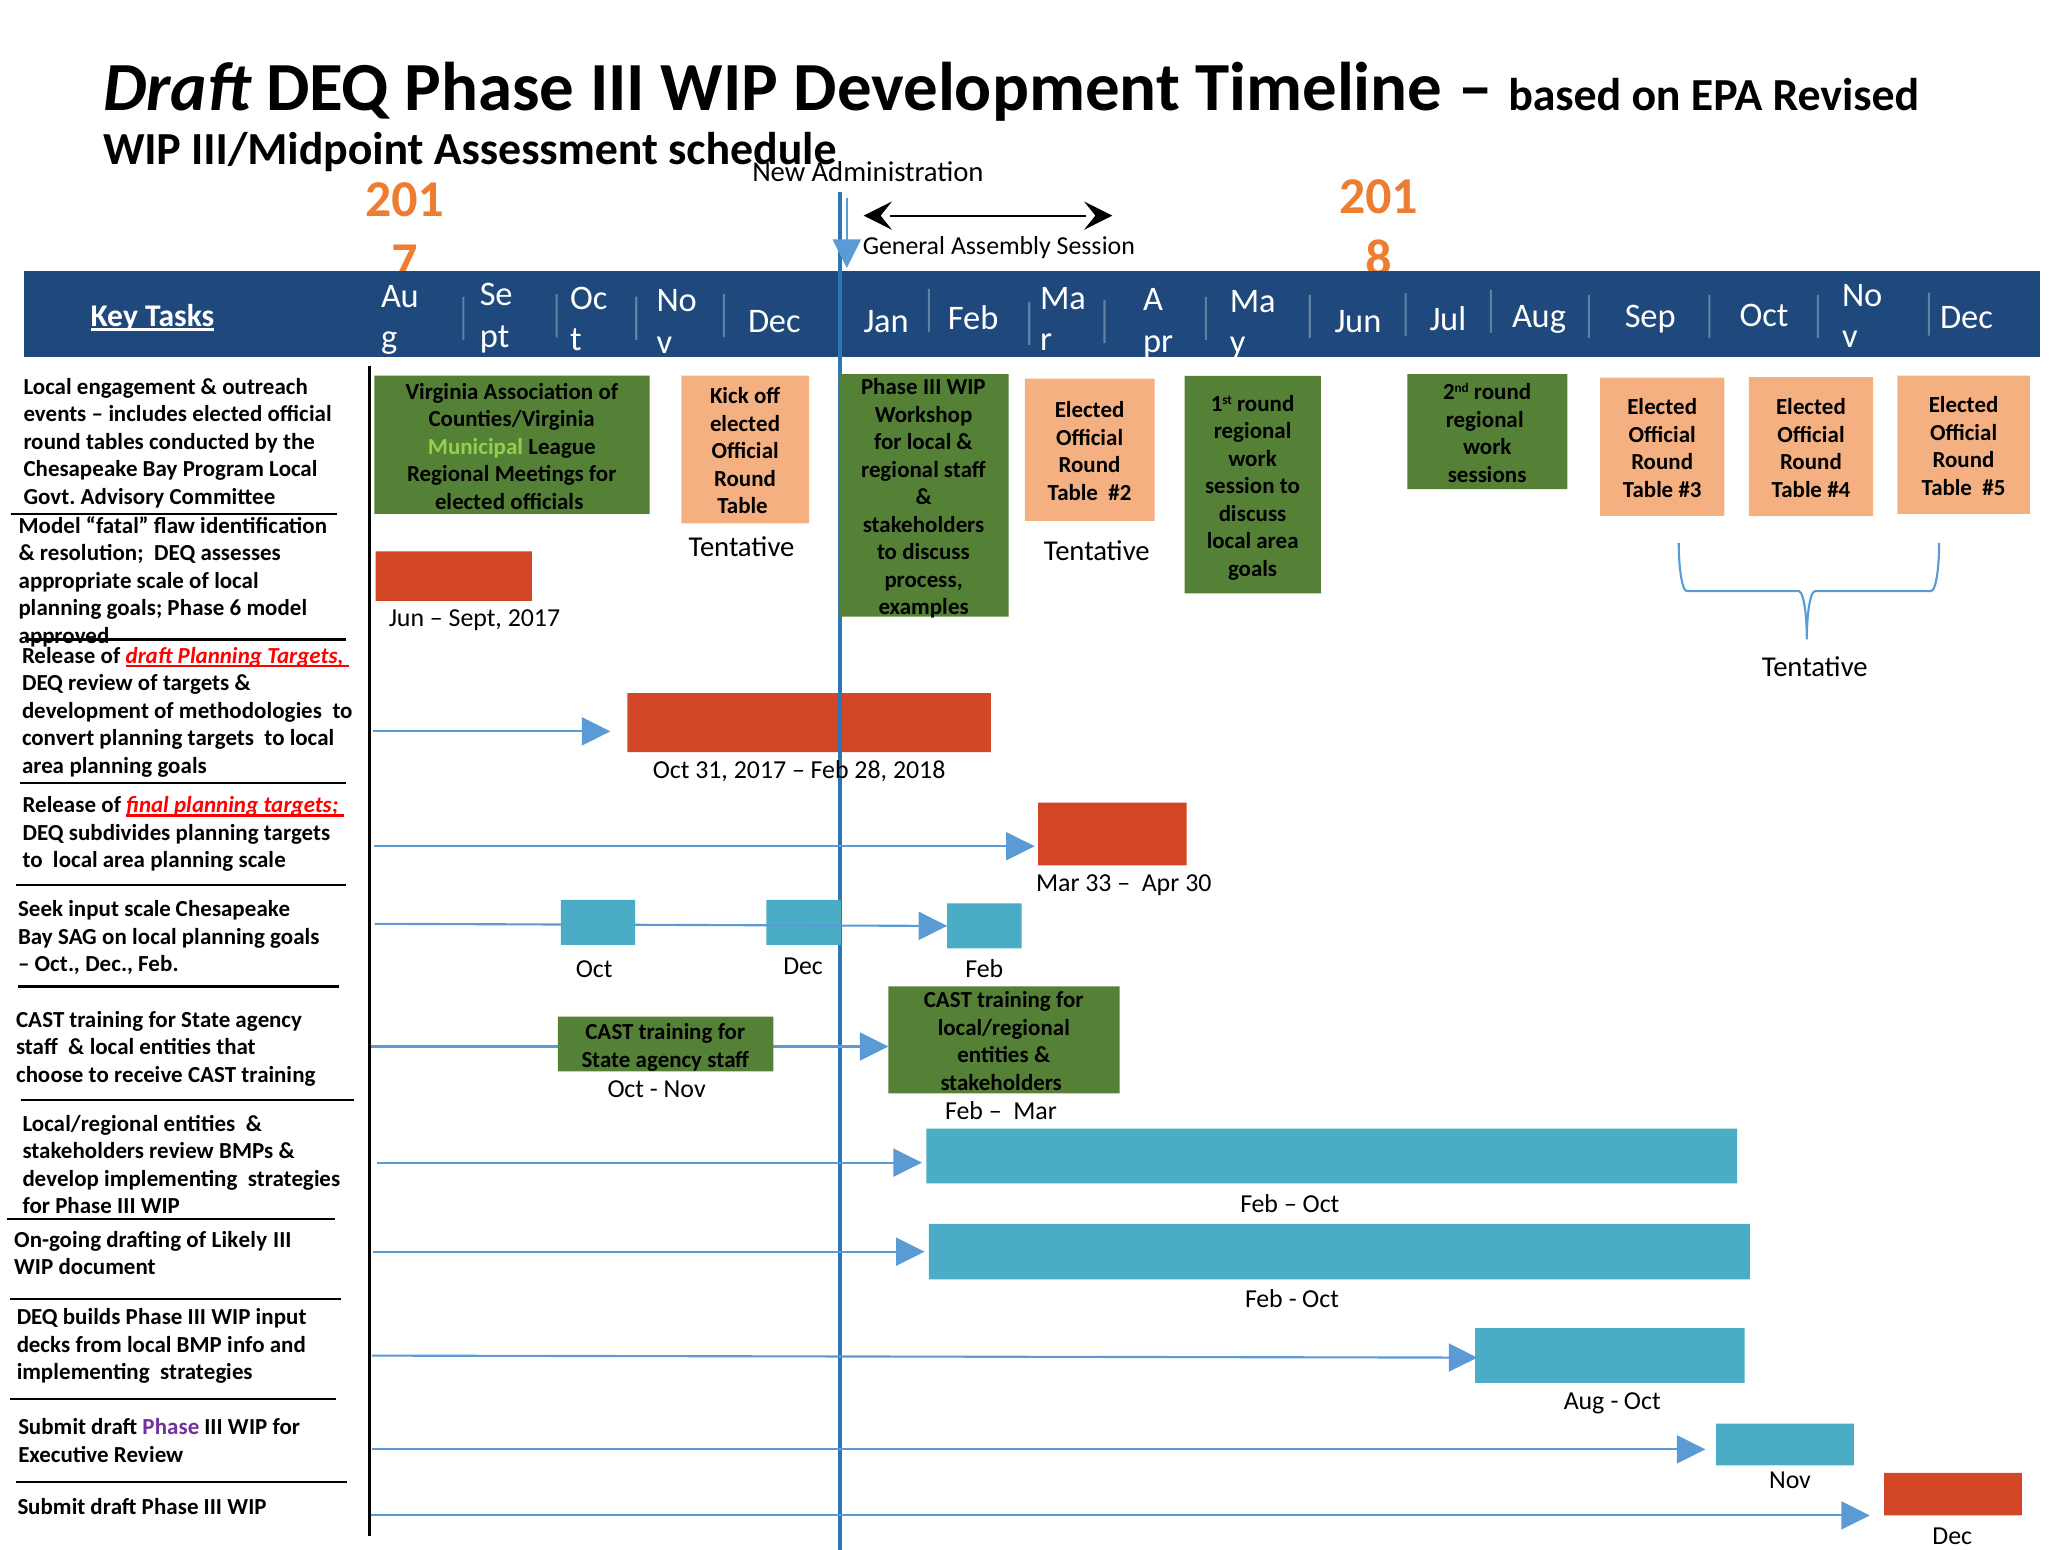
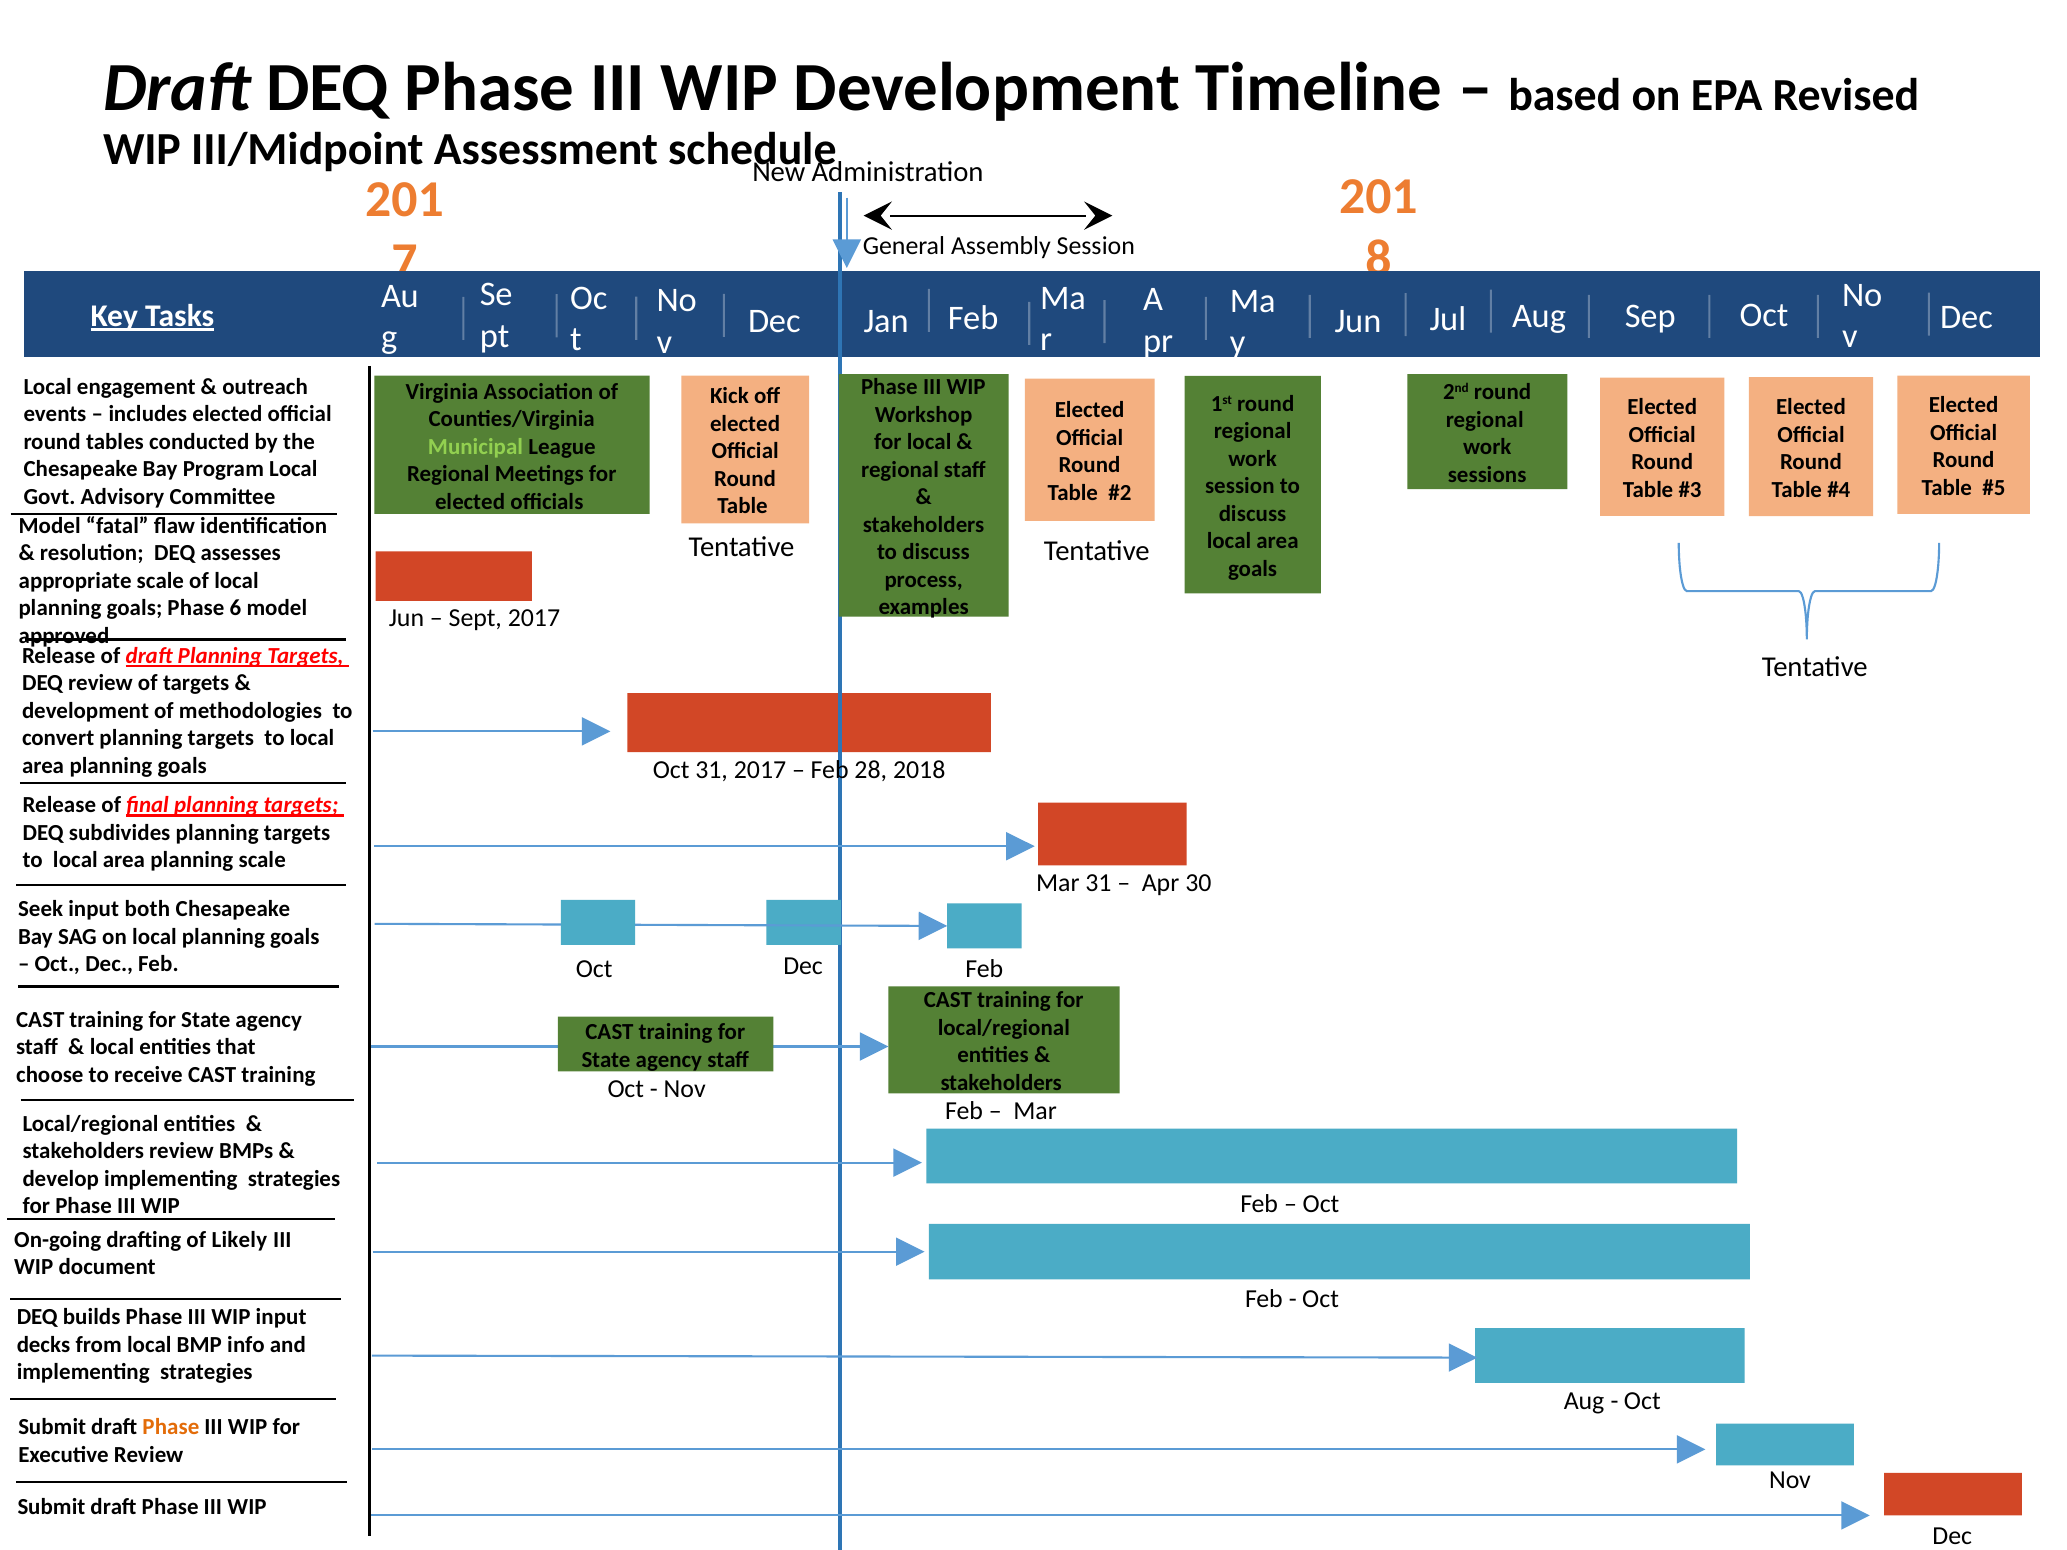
Mar 33: 33 -> 31 (1098, 883)
input scale: scale -> both (147, 909)
Phase colour: purple -> orange (171, 1428)
